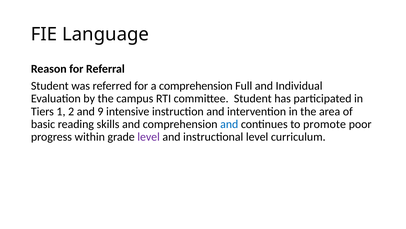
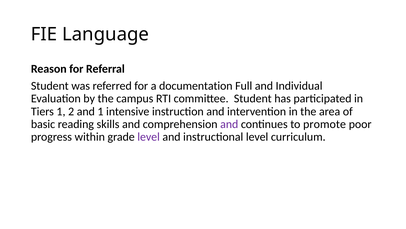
a comprehension: comprehension -> documentation (196, 86)
and 9: 9 -> 1 (100, 111)
and colour: blue -> purple (229, 124)
